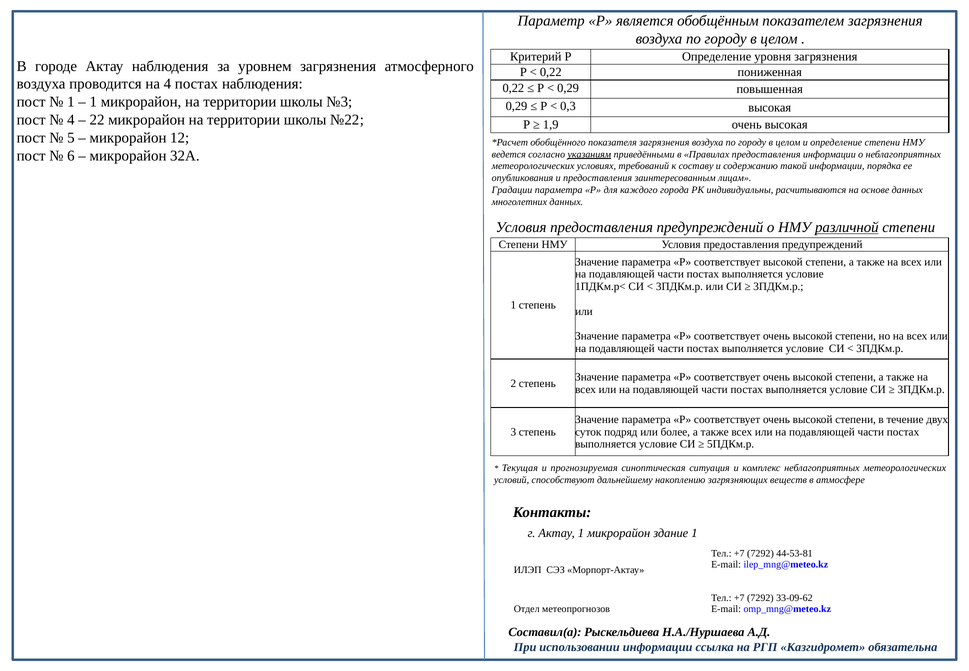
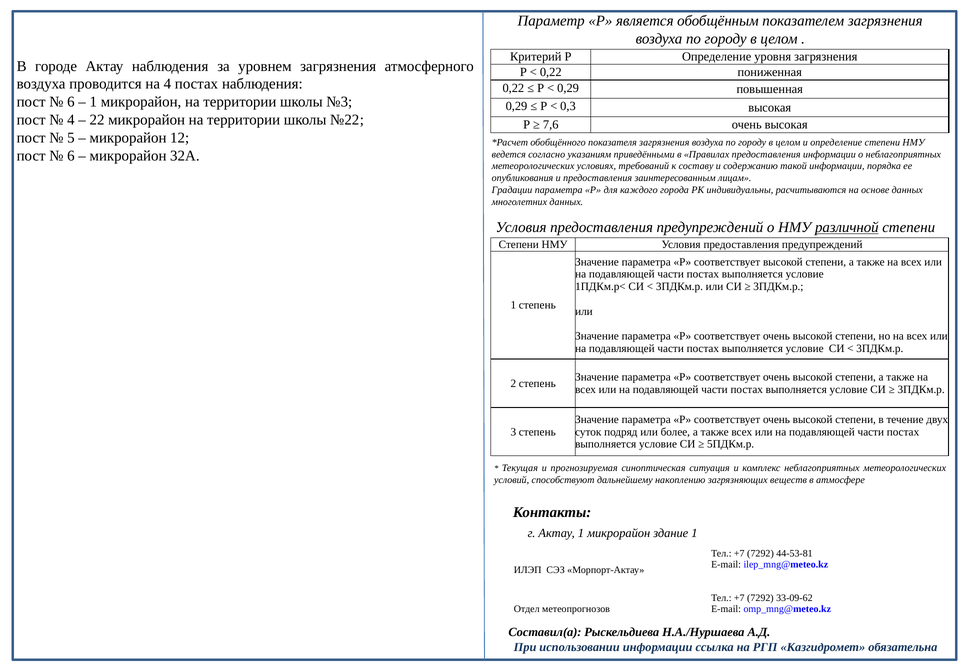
1: 1 -> 6 (71, 102)
1,9: 1,9 -> 7,6 (551, 125)
указаниям underline: present -> none (589, 154)
